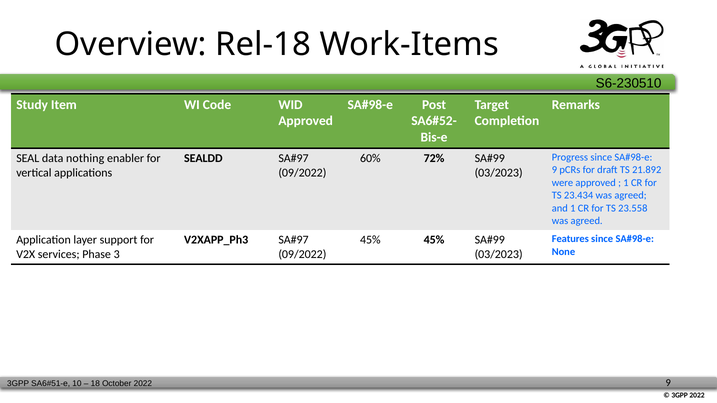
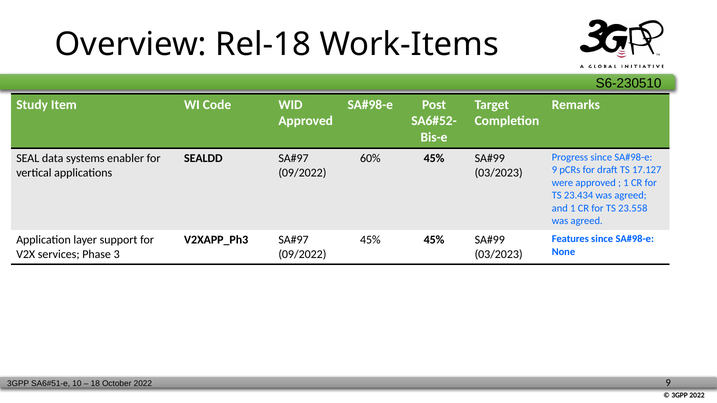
nothing: nothing -> systems (85, 158)
60% 72%: 72% -> 45% (434, 158)
21.892: 21.892 -> 17.127 (647, 170)
